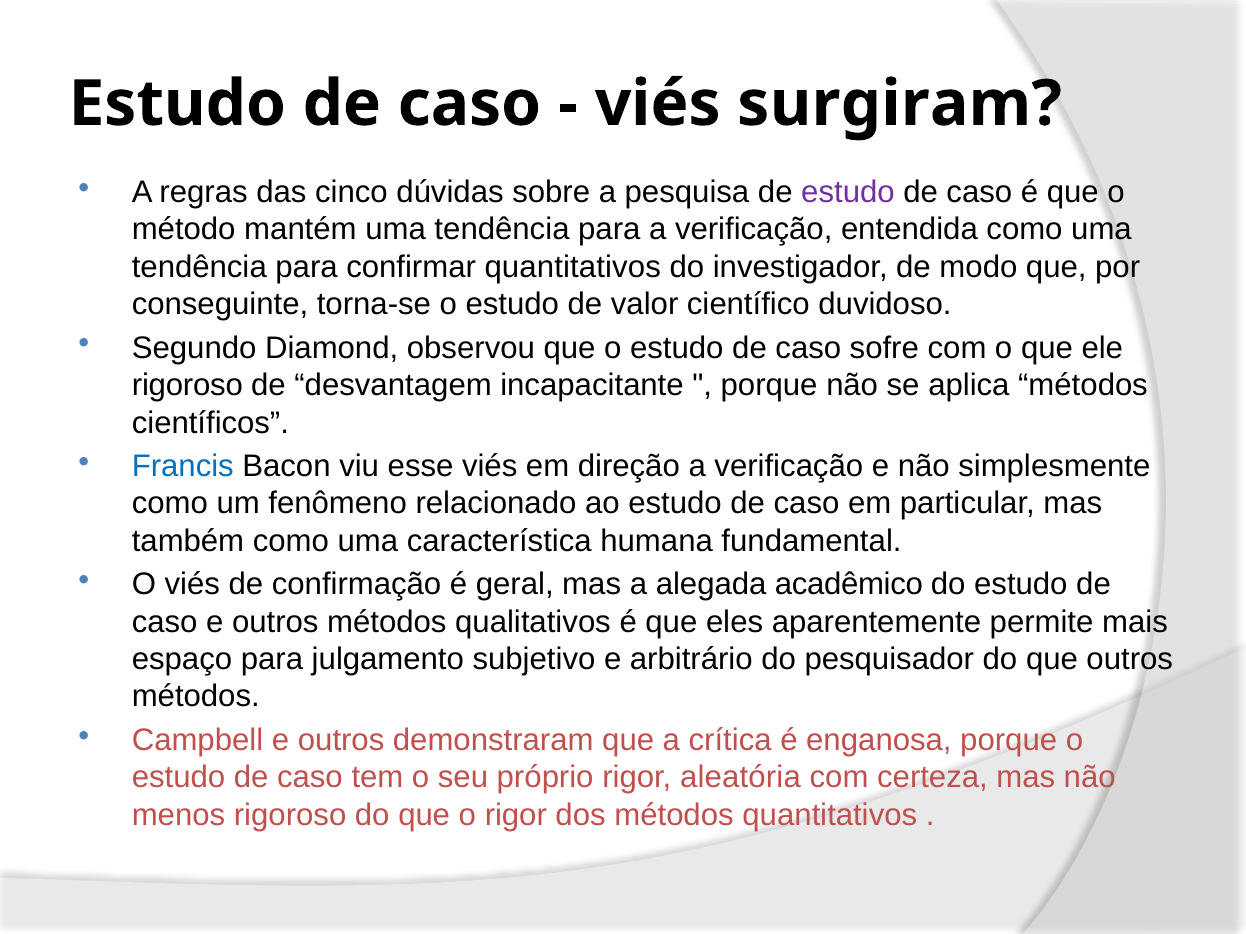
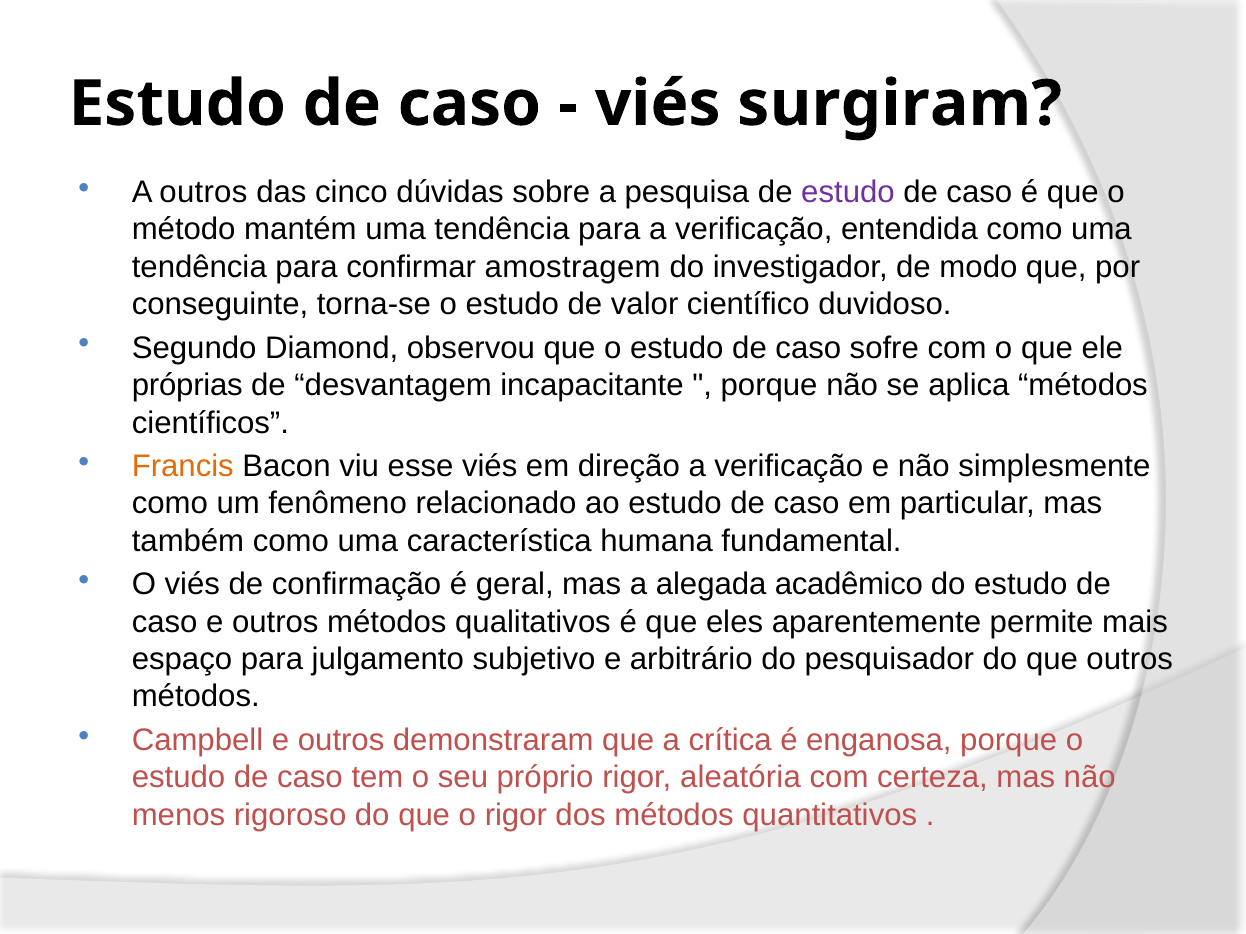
A regras: regras -> outros (203, 192)
confirmar quantitativos: quantitativos -> amostragem (573, 267)
rigoroso: rigoroso -> próprias (187, 386)
Francis colour: blue -> orange (183, 467)
